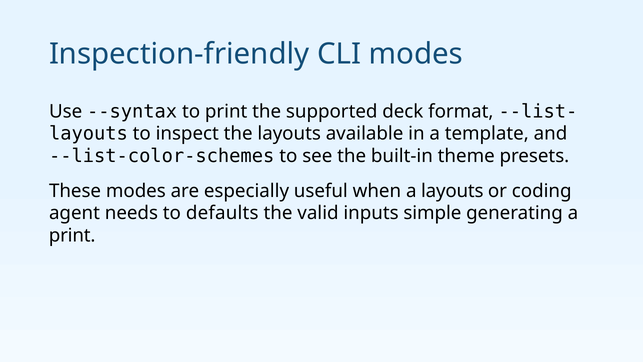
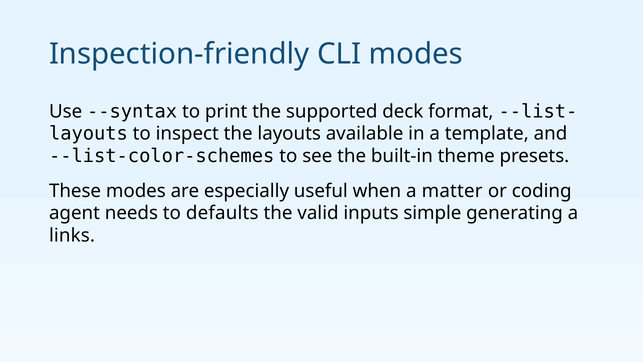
a layouts: layouts -> matter (452, 191)
print: print -> links (72, 236)
